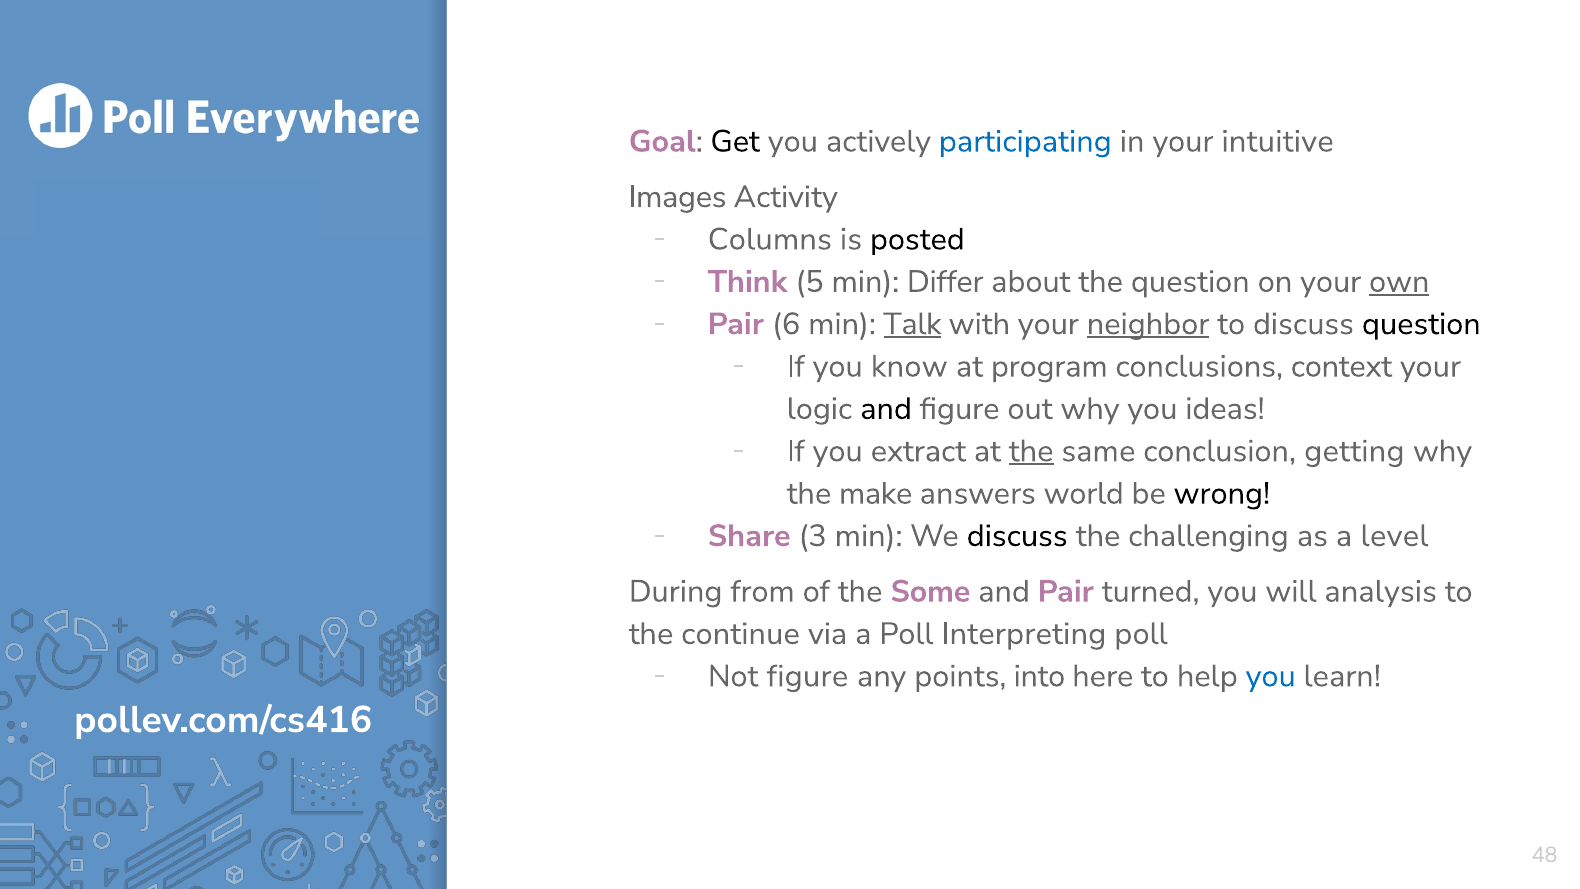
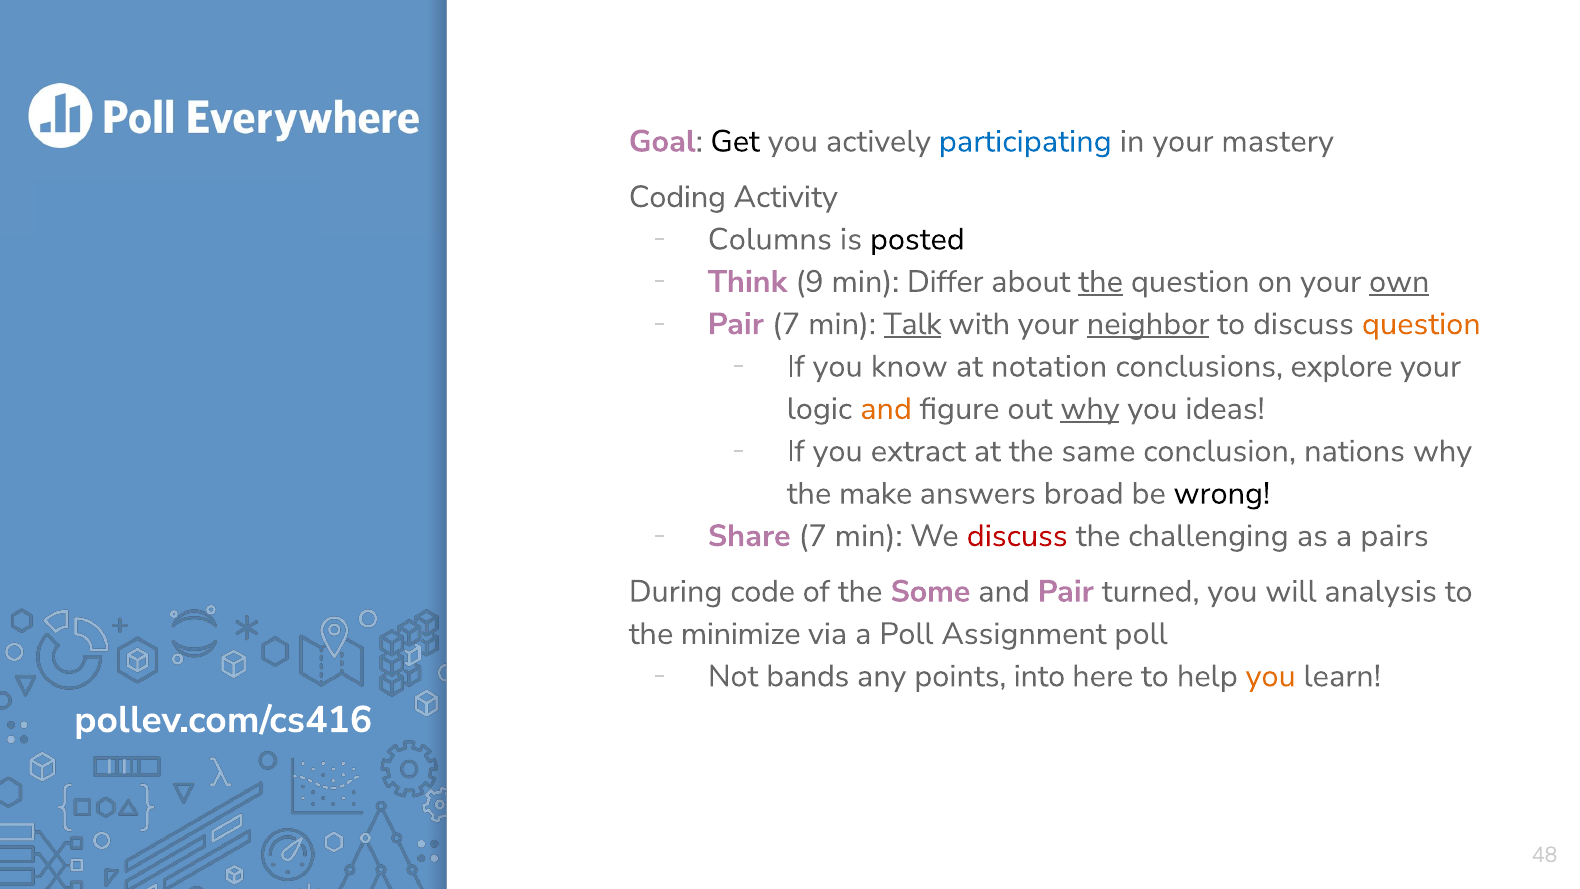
intuitive: intuitive -> mastery (1278, 141)
Images: Images -> Coding (677, 197)
5: 5 -> 9 (810, 282)
the underline: none -> present (1101, 282)
Pair 6: 6 -> 7 (786, 324)
question colour: black -> orange (1421, 324)
program: program -> notation (1049, 366)
context: context -> explore (1341, 366)
and colour: black -> orange (886, 409)
why underline: none -> present (1090, 409)
the underline: present -> none (1031, 451)
getting: getting -> nations (1355, 451)
world: world -> broad (1084, 493)
Share 3: 3 -> 7 (813, 536)
discuss colour: black -> red (1017, 536)
level: level -> pairs (1395, 536)
from: from -> code (763, 591)
continue: continue -> minimize (741, 634)
Interpreting: Interpreting -> Assignment (1024, 634)
Not figure: figure -> bands (808, 676)
you colour: blue -> orange (1271, 676)
